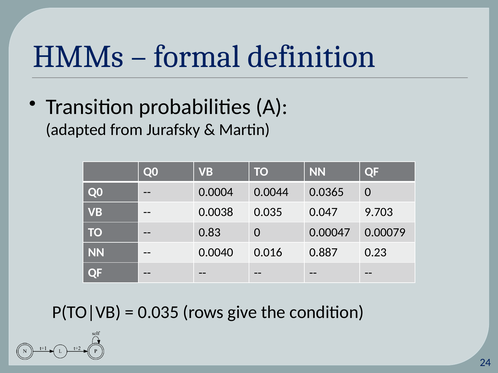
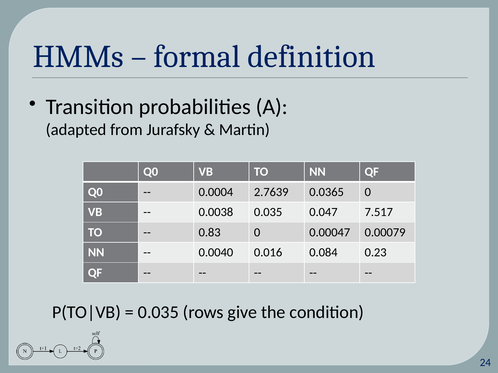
0.0044: 0.0044 -> 2.7639 (271, 192)
9.703: 9.703 -> 7.517 (379, 212)
0.887: 0.887 -> 0.084 (323, 253)
